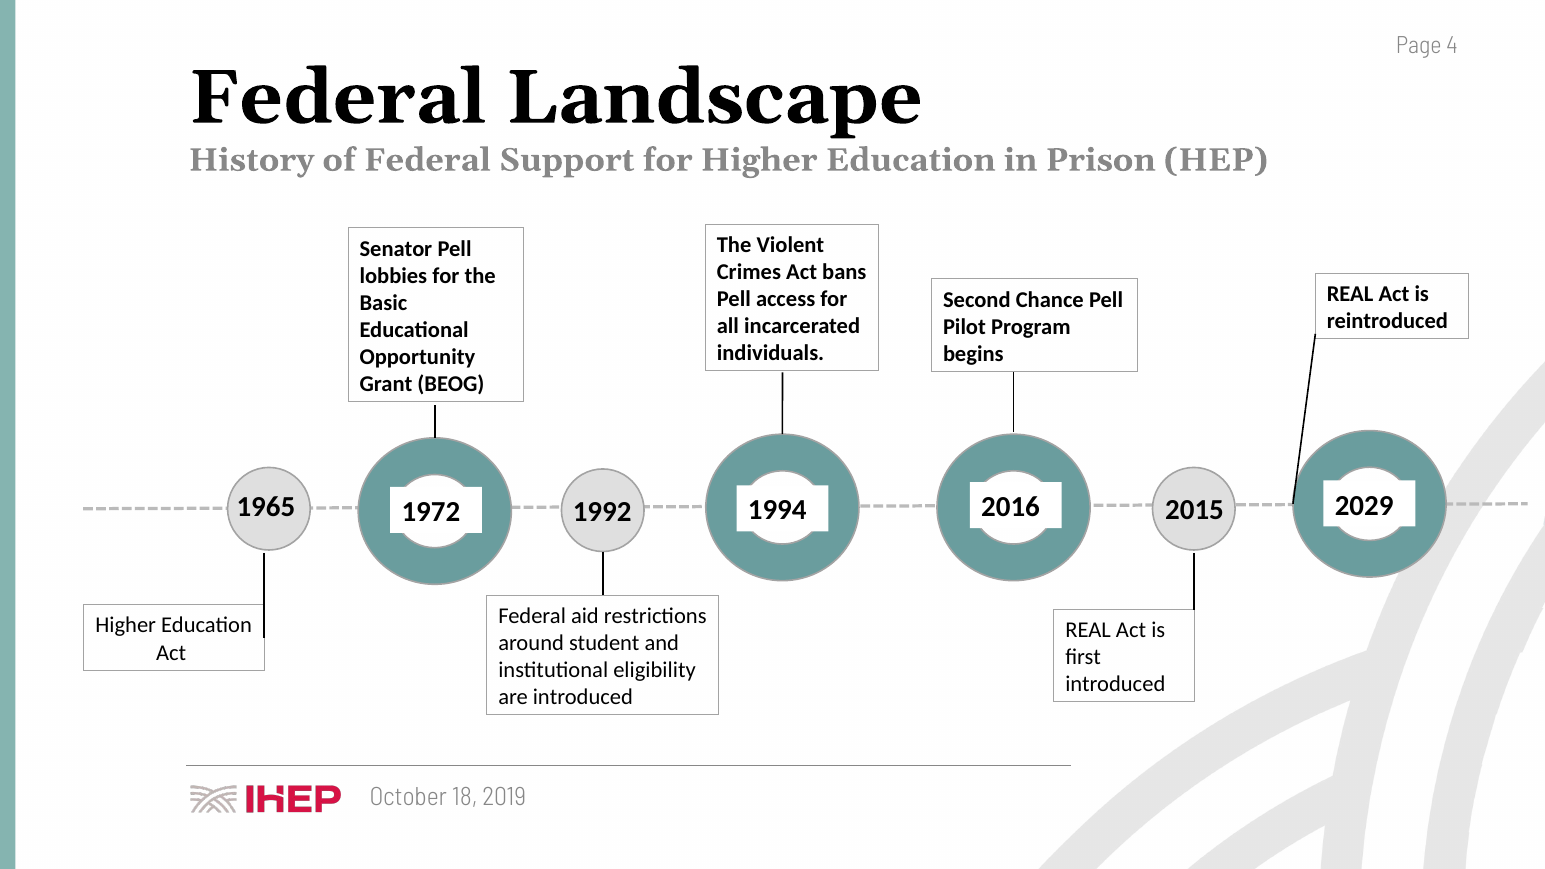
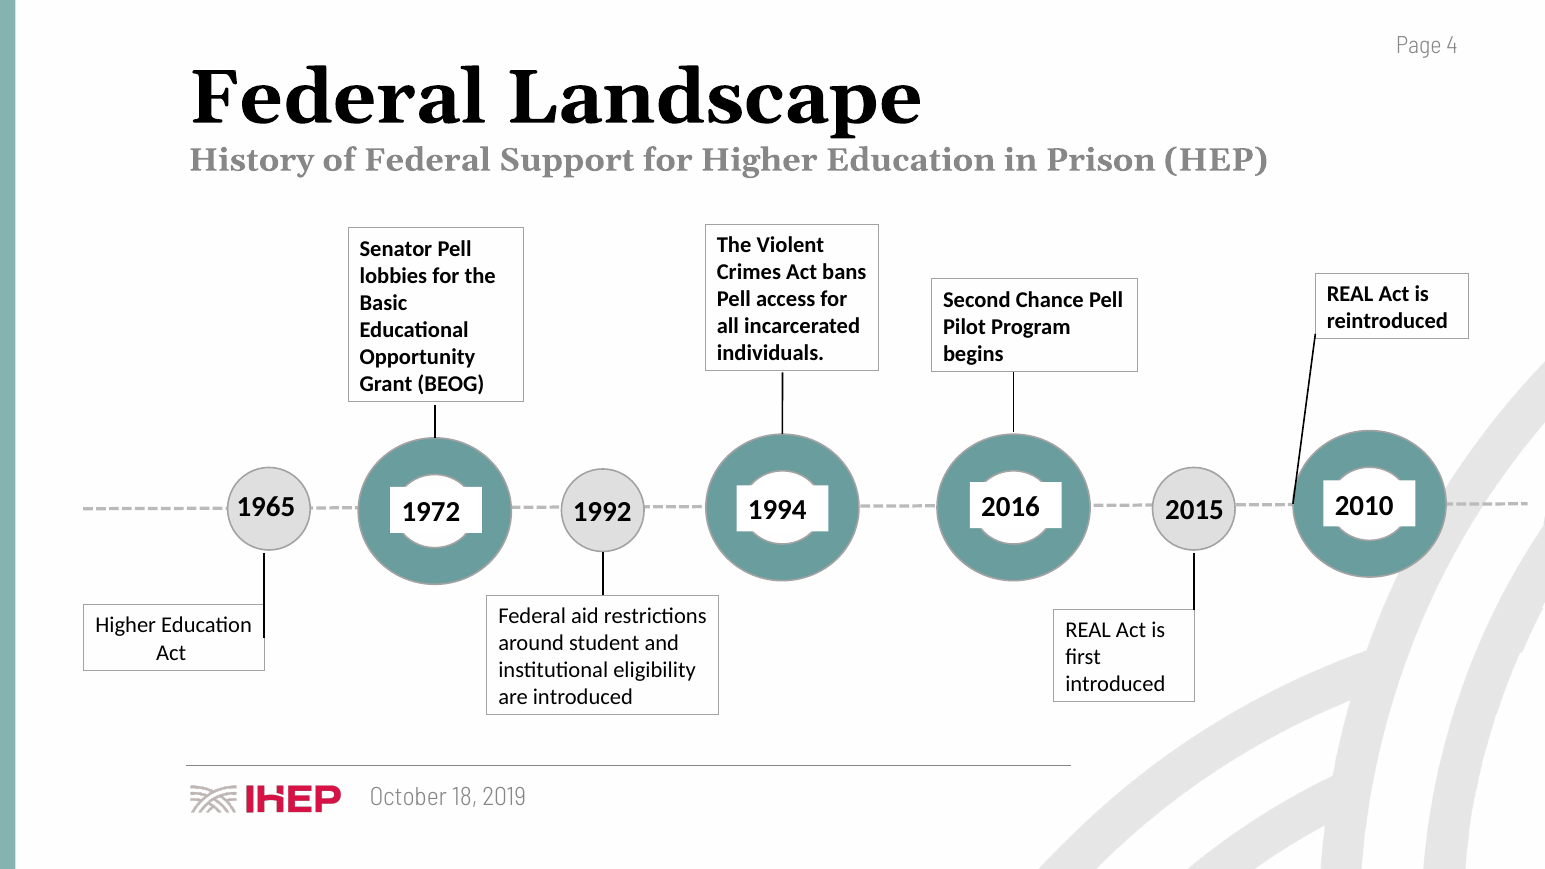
2029: 2029 -> 2010 (1364, 505)
